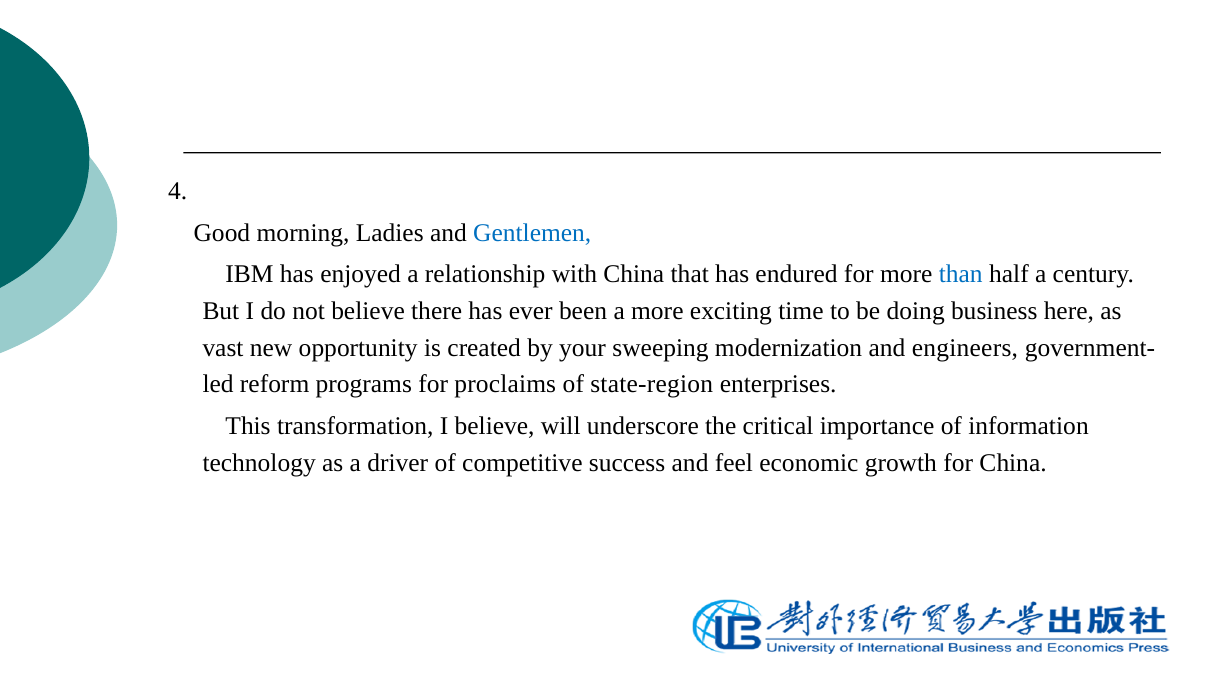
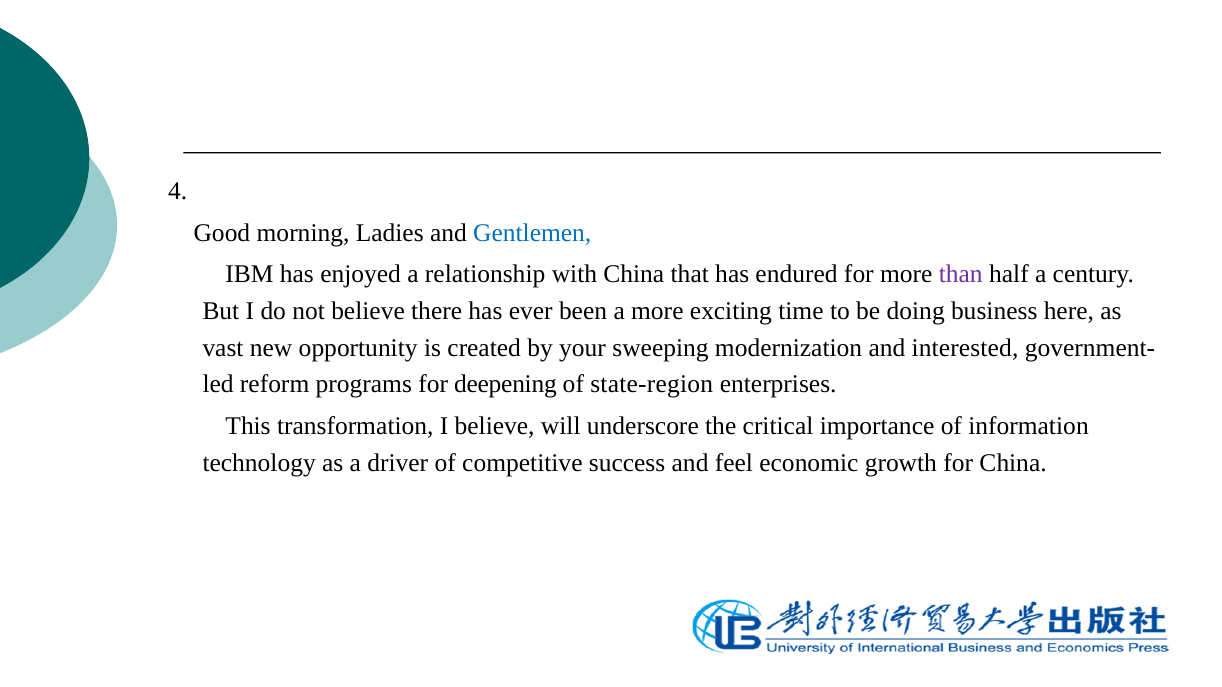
than colour: blue -> purple (961, 274)
engineers: engineers -> interested (965, 348)
proclaims: proclaims -> deepening (505, 384)
